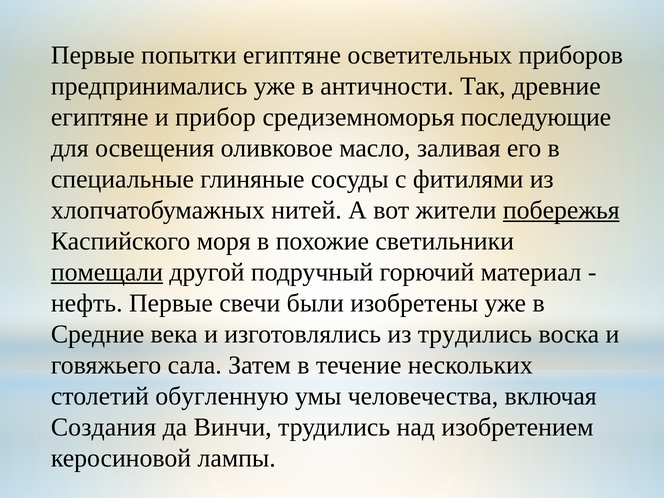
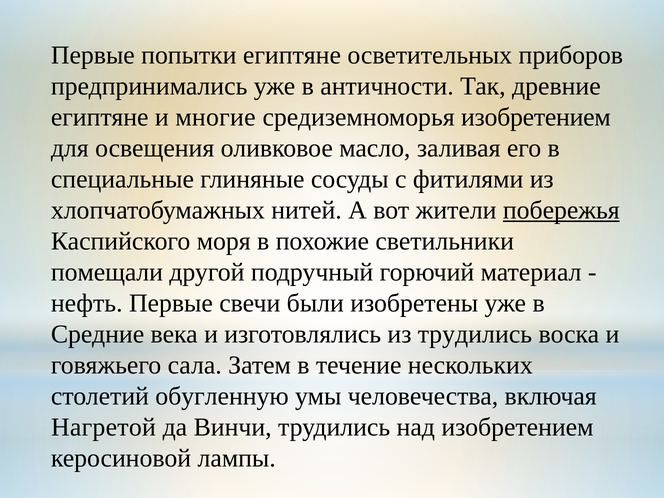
прибор: прибор -> многие (215, 117)
средиземноморья последующие: последующие -> изобретением (536, 117)
помещали underline: present -> none (107, 272)
Создания: Создания -> Нагретой (103, 427)
